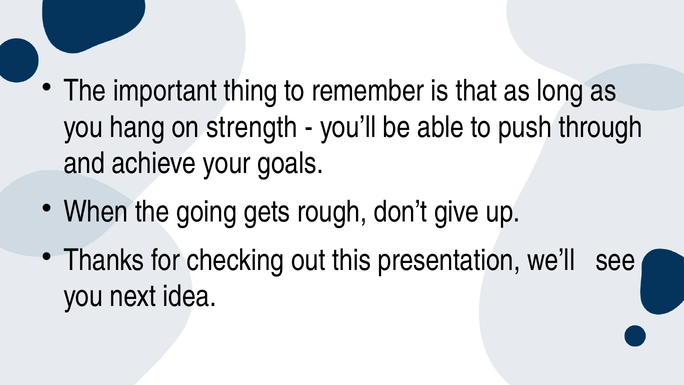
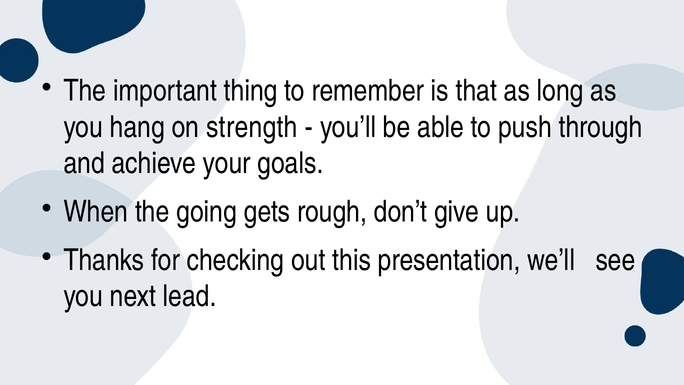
idea: idea -> lead (190, 296)
